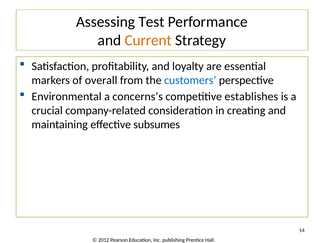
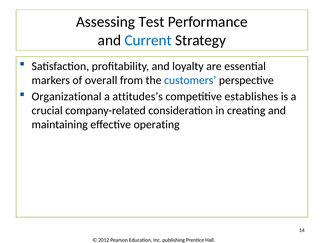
Current colour: orange -> blue (148, 40)
Environmental: Environmental -> Organizational (67, 97)
concerns’s: concerns’s -> attitudes’s (138, 97)
subsumes: subsumes -> operating (157, 125)
